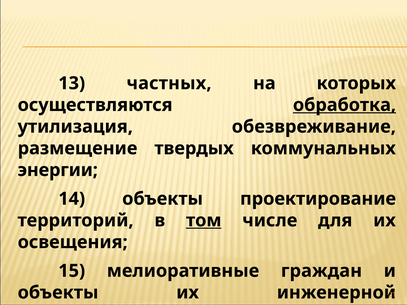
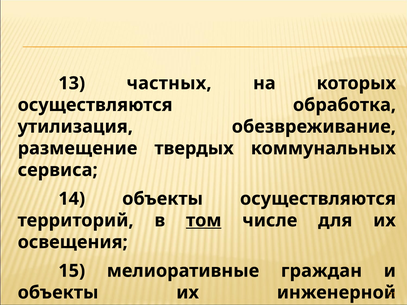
обработка underline: present -> none (344, 105)
энергии: энергии -> сервиса (58, 170)
объекты проектирование: проектирование -> осуществляются (318, 199)
